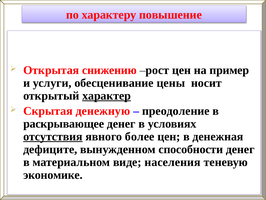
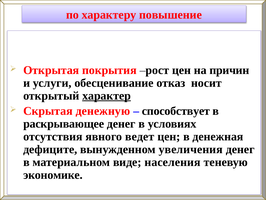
снижению: снижению -> покрытия (109, 70)
пример: пример -> причин (229, 70)
цены: цены -> отказ (171, 83)
преодоление: преодоление -> способствует (176, 111)
отсутствия underline: present -> none (53, 136)
более: более -> ведет (140, 136)
способности: способности -> увеличения (191, 149)
